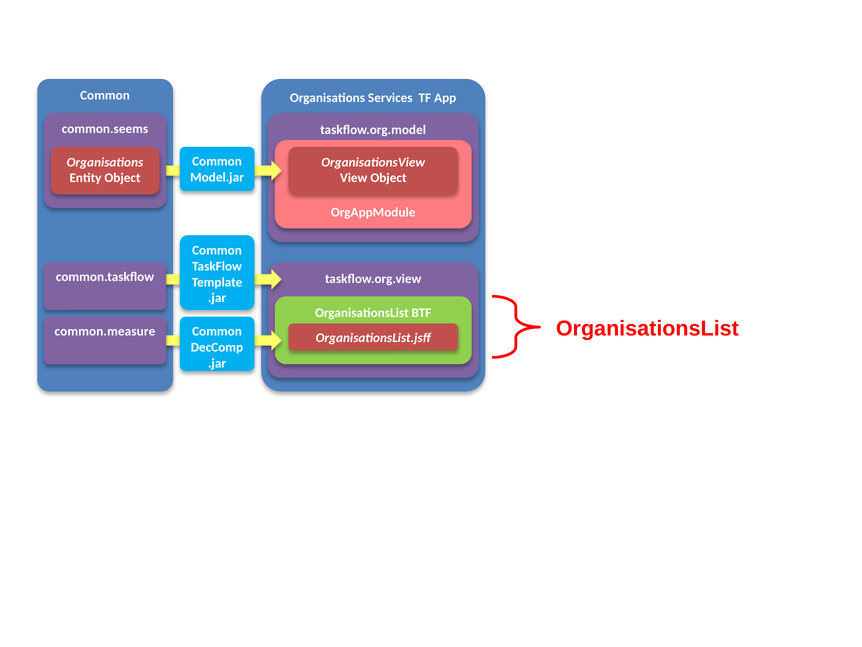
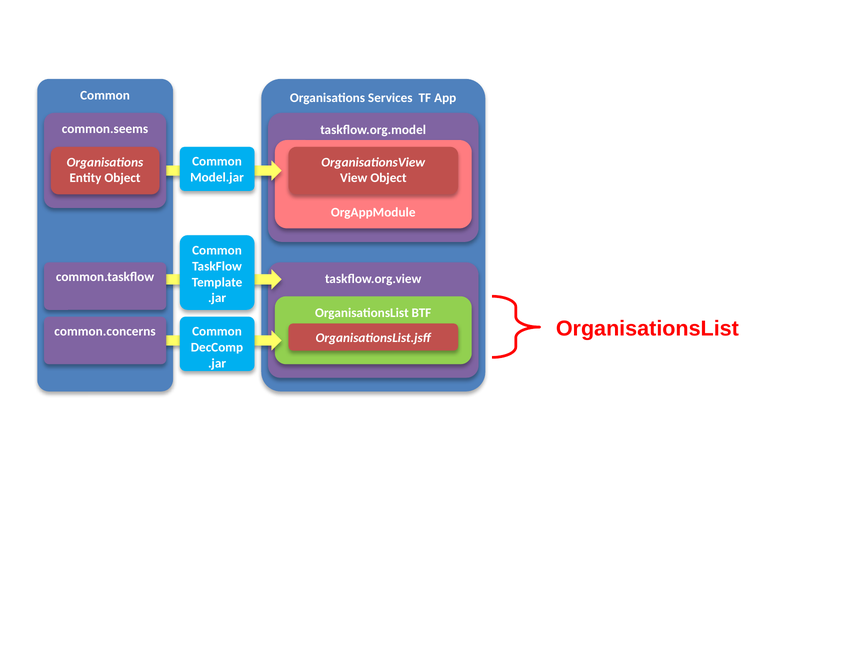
common.measure: common.measure -> common.concerns (105, 331)
